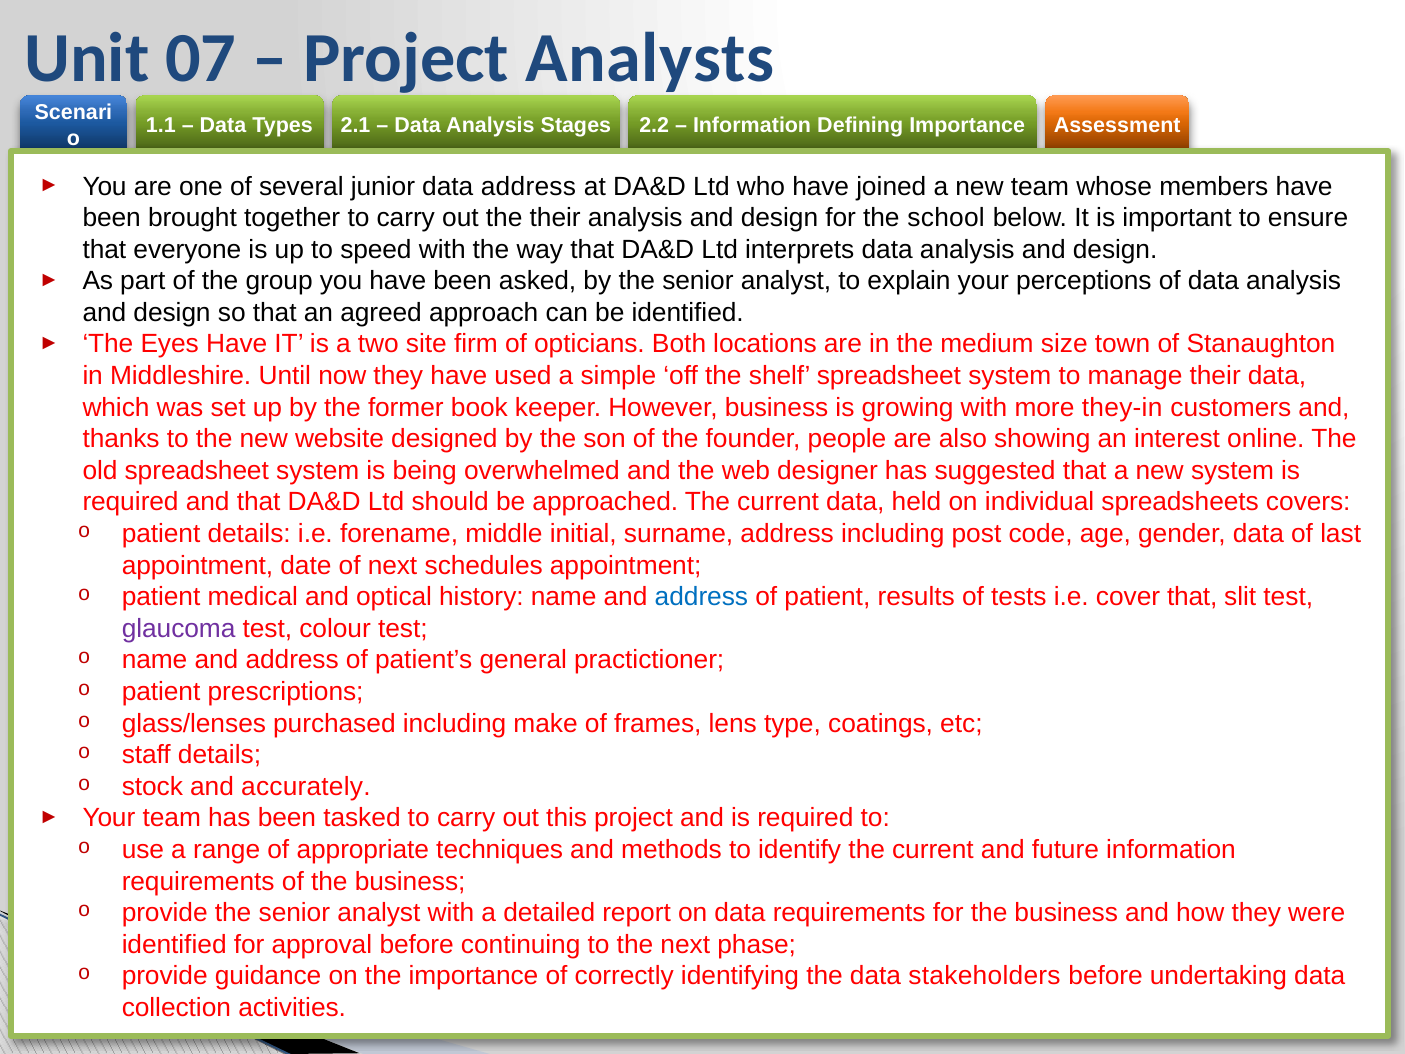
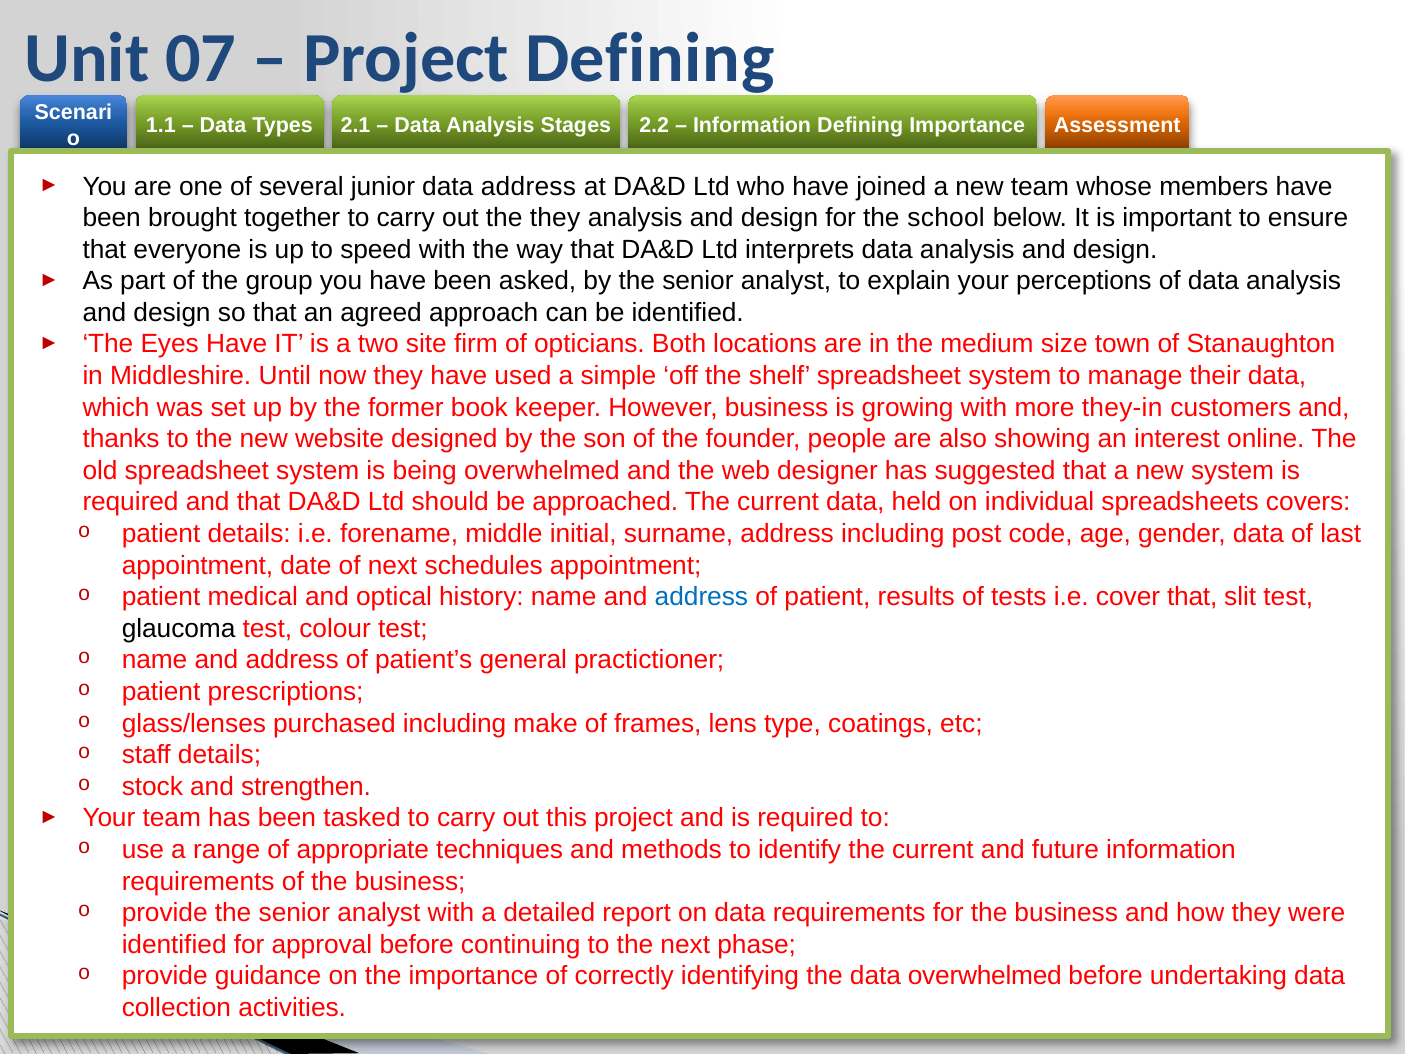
Project Analysts: Analysts -> Defining (650, 58)
the their: their -> they (555, 218)
glaucoma colour: purple -> black (179, 628)
accurately: accurately -> strengthen (306, 786)
data stakeholders: stakeholders -> overwhelmed (985, 976)
